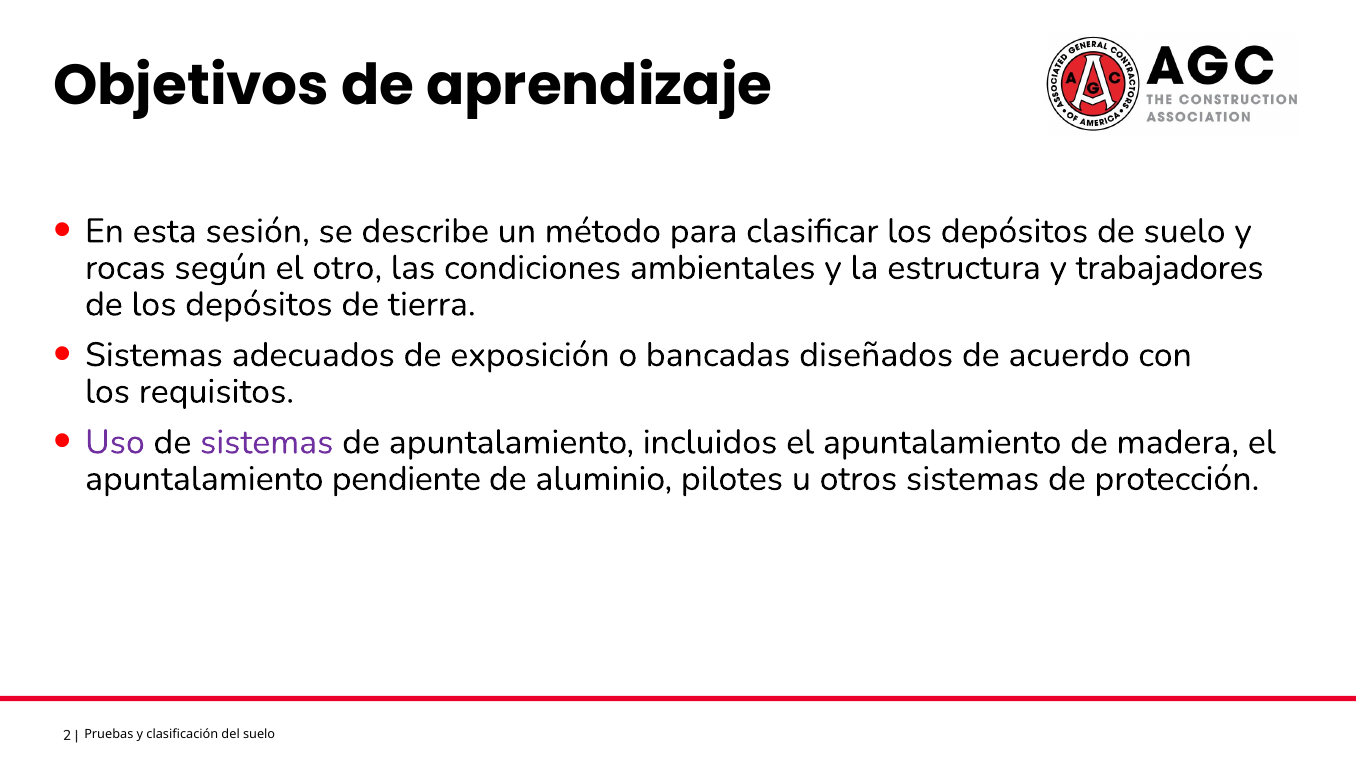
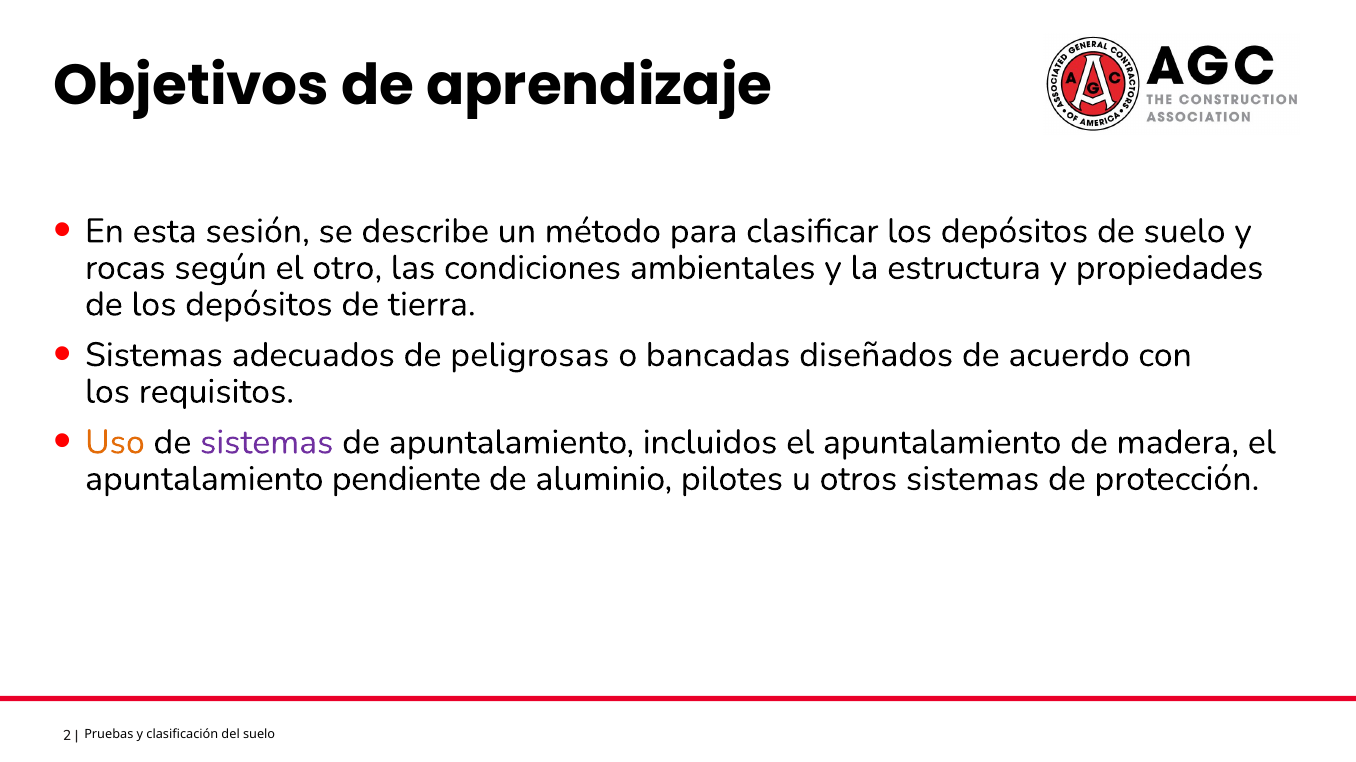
trabajadores: trabajadores -> propiedades (1170, 268)
exposición: exposición -> peligrosas (530, 355)
Uso colour: purple -> orange (115, 443)
